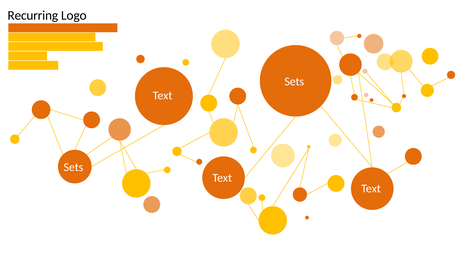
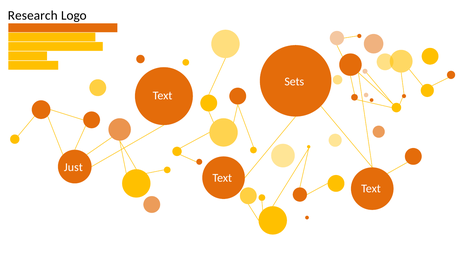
Recurring: Recurring -> Research (33, 16)
Sets: Sets -> Just (73, 167)
